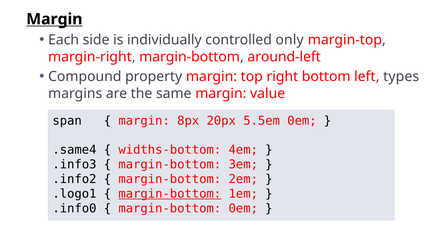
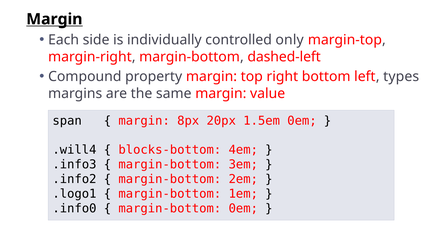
around-left: around-left -> dashed-left (284, 57)
5.5em: 5.5em -> 1.5em (262, 120)
.same4: .same4 -> .will4 (74, 150)
widths-bottom: widths-bottom -> blocks-bottom (170, 150)
margin-bottom underline: present -> none (170, 193)
